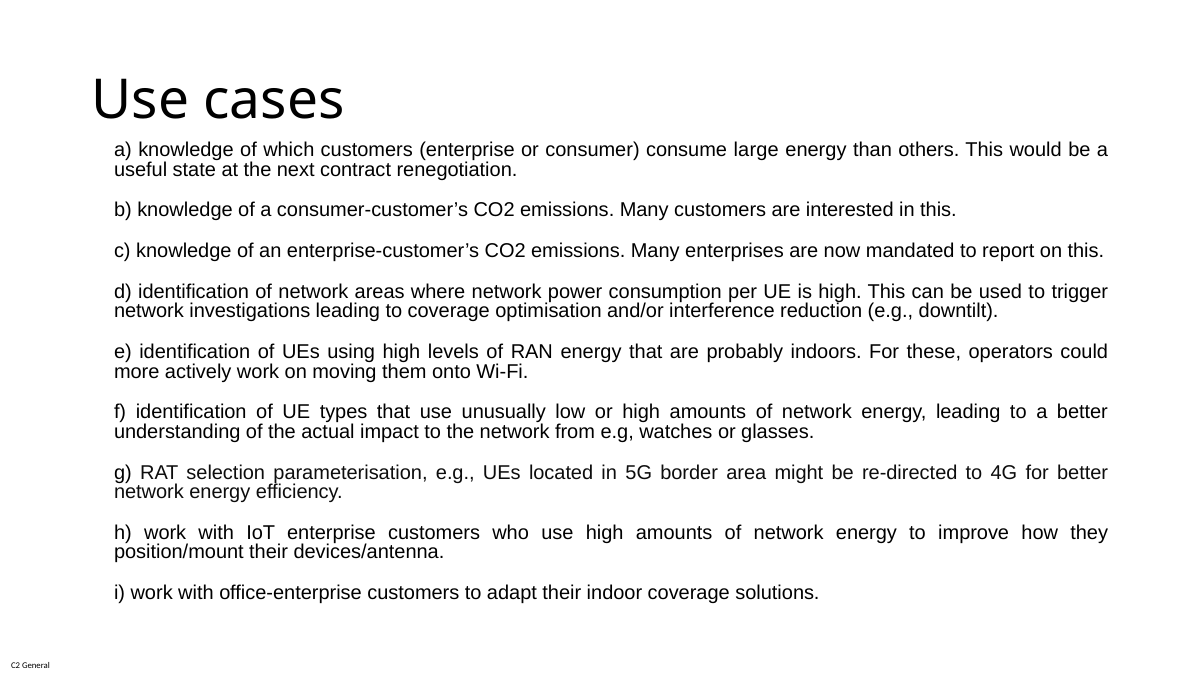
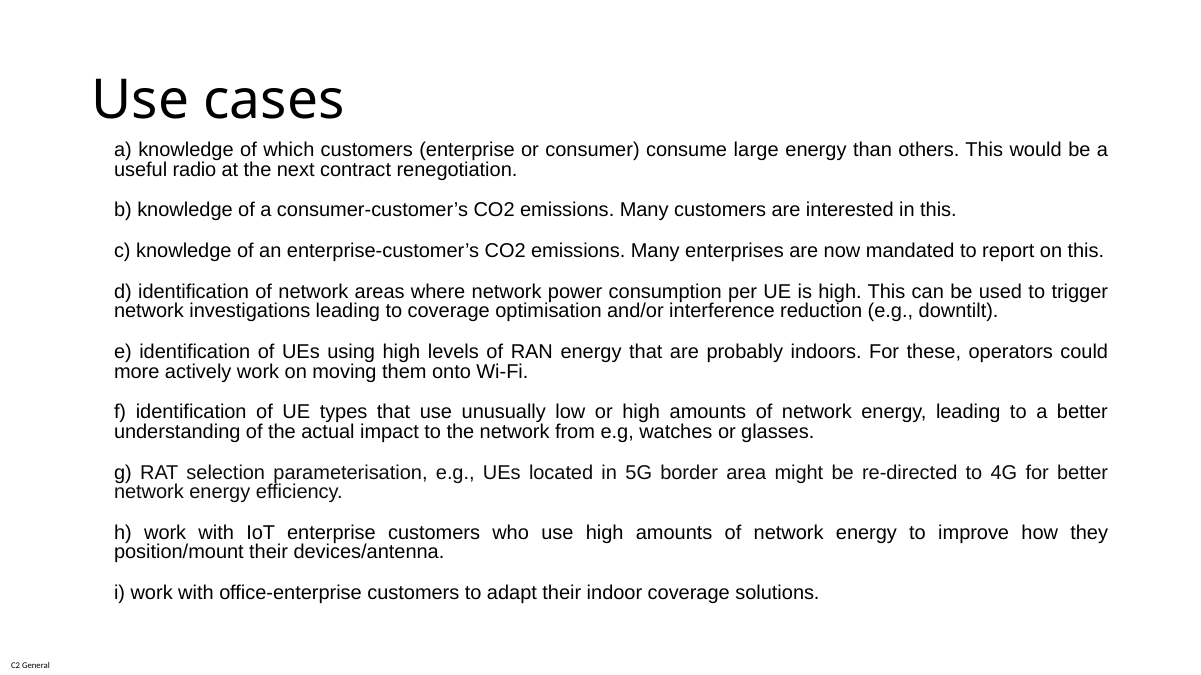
state: state -> radio (194, 170)
